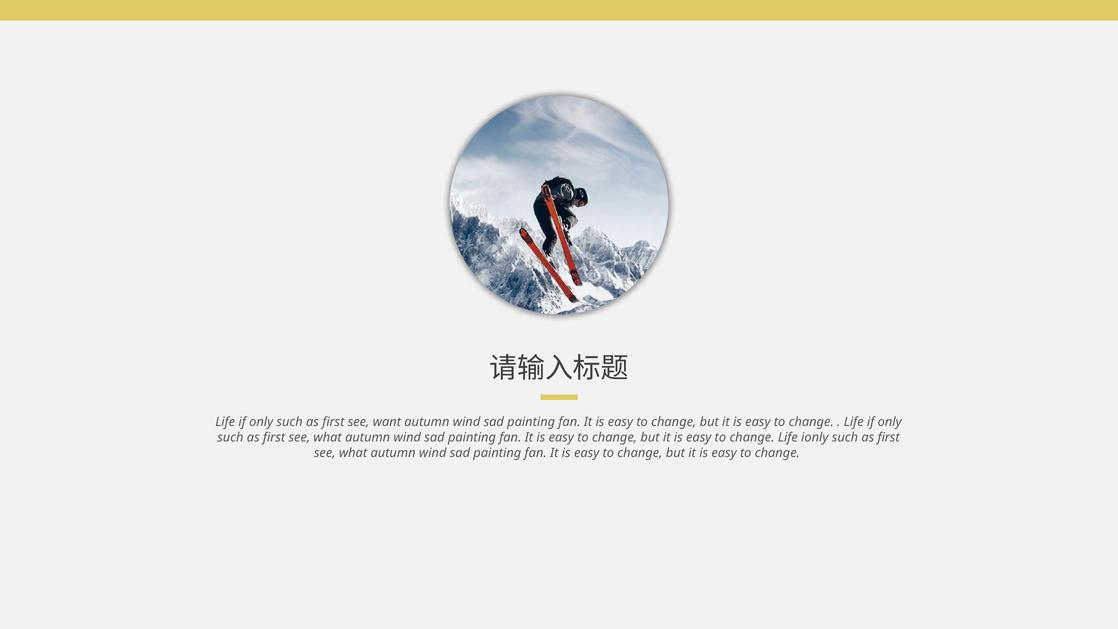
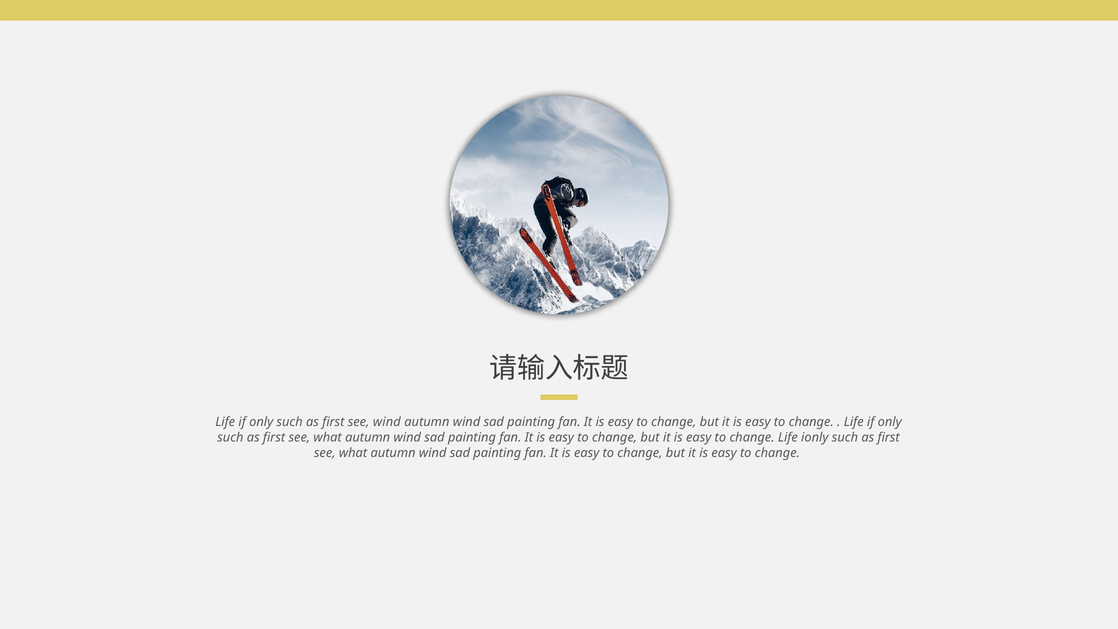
see want: want -> wind (387, 422)
